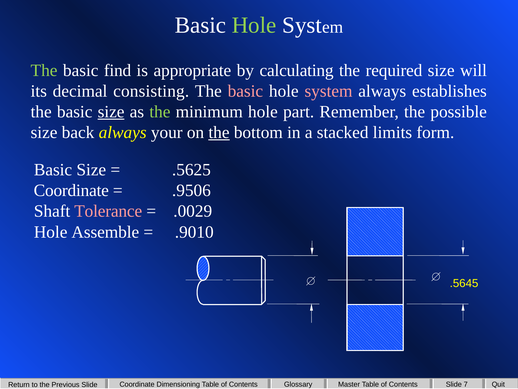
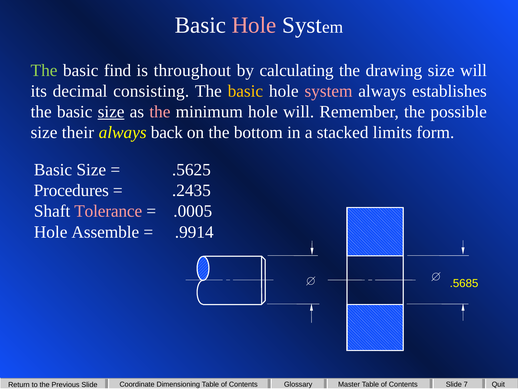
Hole colour: light green -> pink (254, 25)
appropriate: appropriate -> throughout (192, 70)
required: required -> drawing (394, 70)
basic colour: pink -> yellow (245, 91)
the colour: light green -> pink (160, 112)
hole part: part -> will (299, 112)
back: back -> their (78, 132)
your: your -> back (167, 132)
the underline: present -> none (219, 132)
Coordinate: Coordinate -> Procedures (71, 190)
.9506: .9506 -> .2435 (191, 190)
.0029: .0029 -> .0005 (193, 211)
.9010: .9010 -> .9914 (194, 232)
.5645: .5645 -> .5685 (464, 283)
